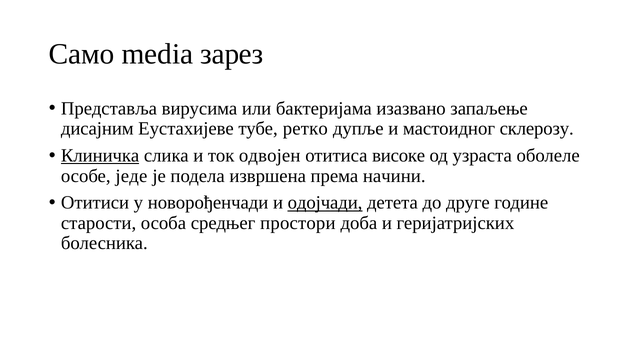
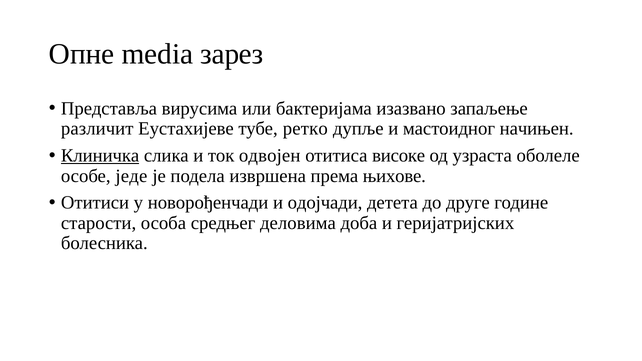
Само: Само -> Опне (82, 54)
дисајним: дисајним -> различит (97, 129)
склерозу: склерозу -> начињен (537, 129)
начини: начини -> њихове (394, 176)
одојчади underline: present -> none (325, 203)
простори: простори -> деловима (298, 223)
